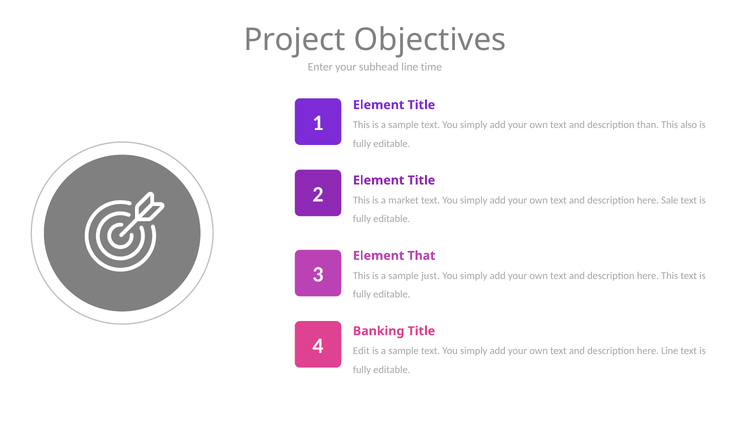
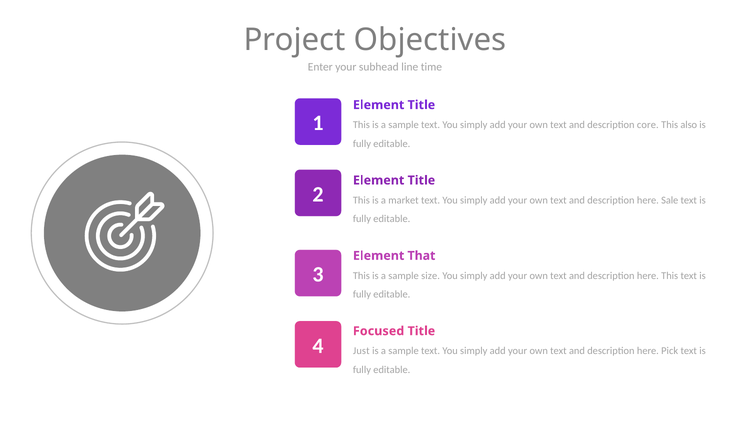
than: than -> core (648, 125)
just: just -> size (431, 275)
Banking: Banking -> Focused (379, 331)
Edit: Edit -> Just (361, 351)
here Line: Line -> Pick (670, 351)
